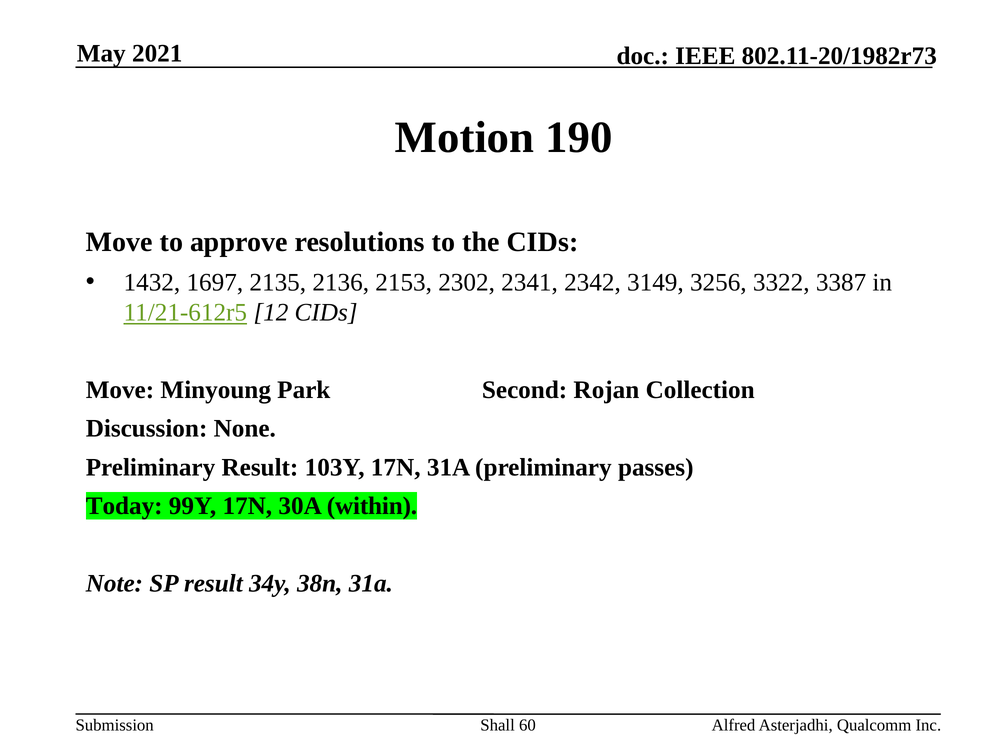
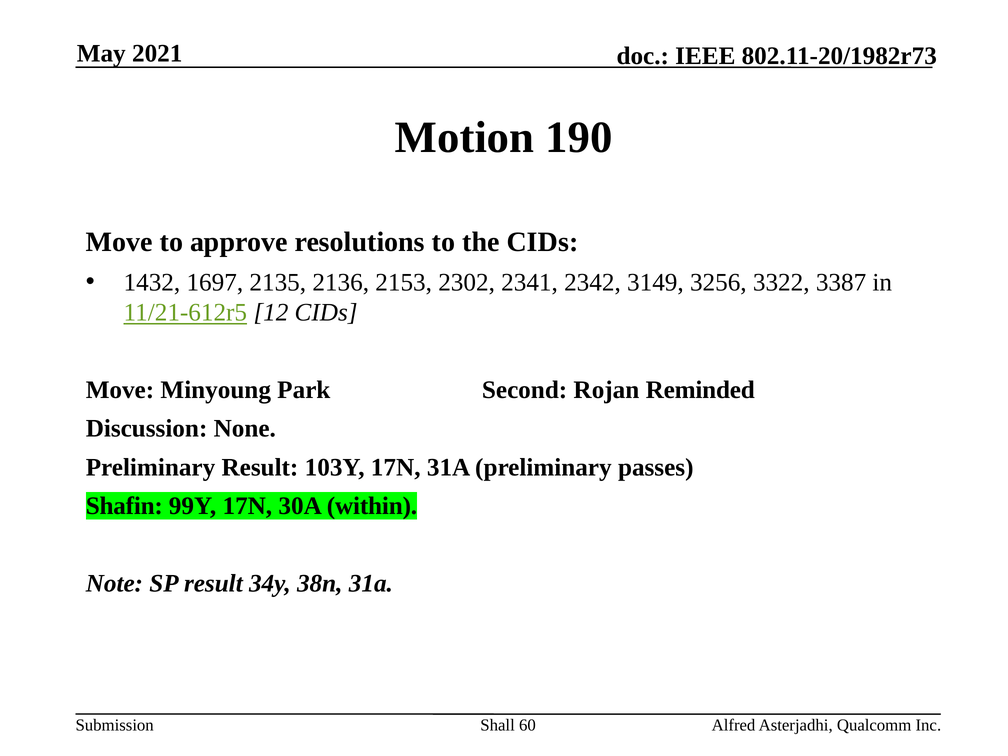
Collection: Collection -> Reminded (700, 390)
Today: Today -> Shafin (124, 506)
